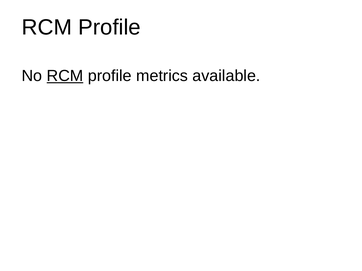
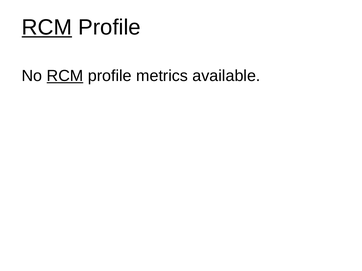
RCM underline: none -> present (47, 27)
